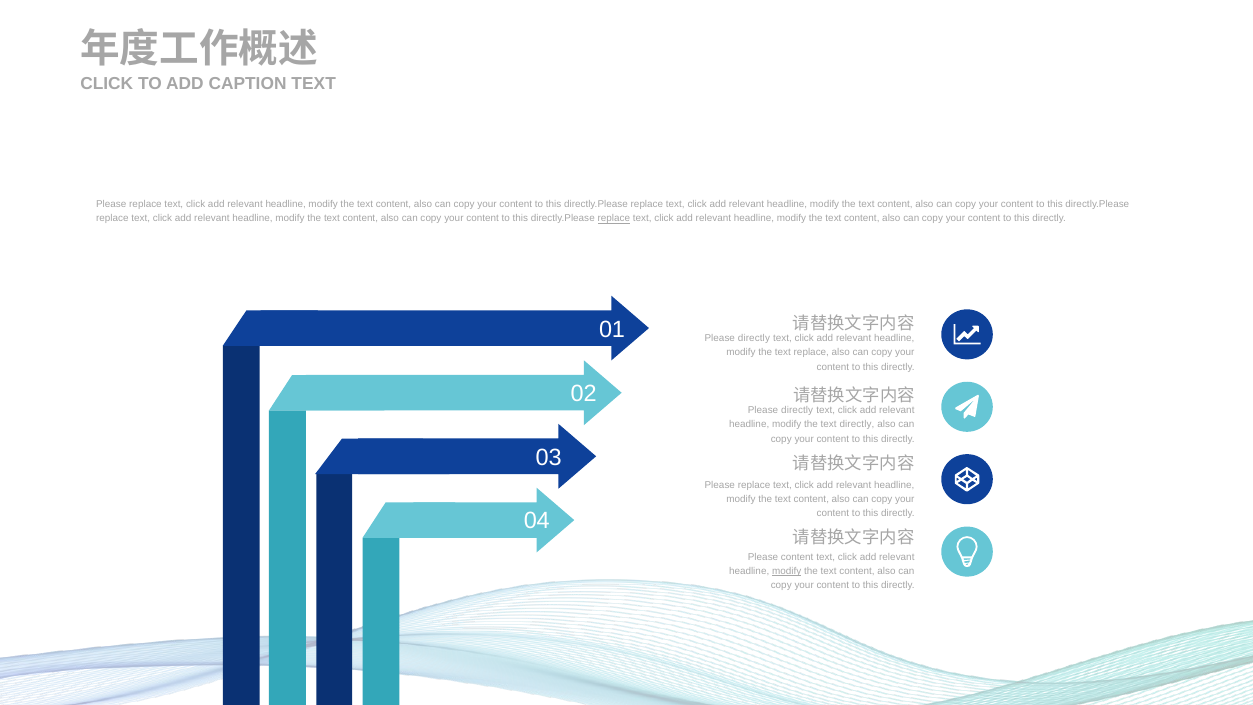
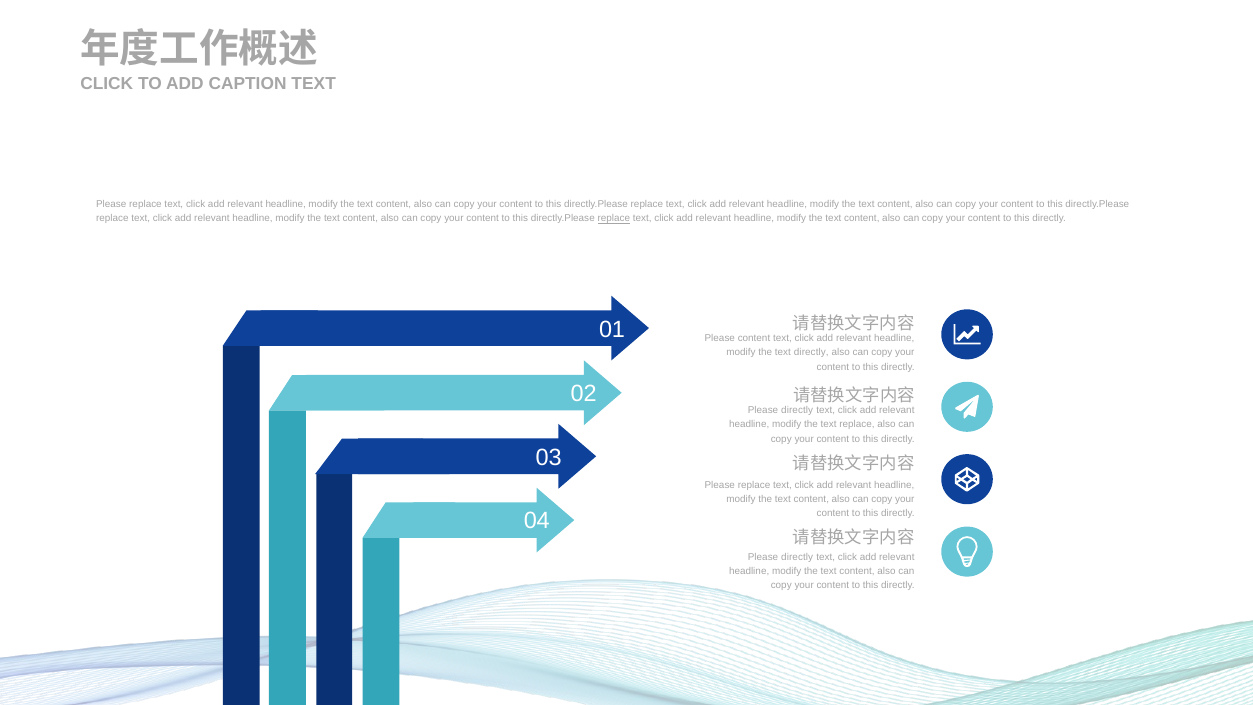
directly: directly -> content (754, 338)
text replace: replace -> directly (811, 353)
text directly: directly -> replace (857, 425)
content: content -> directly (797, 557)
modify underline: present -> none (787, 571)
